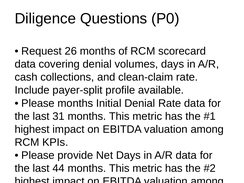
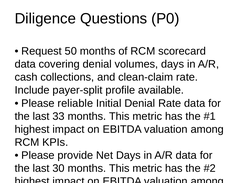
26: 26 -> 50 (71, 51)
Please months: months -> reliable (75, 103)
31: 31 -> 33 (59, 116)
44: 44 -> 30 (59, 168)
